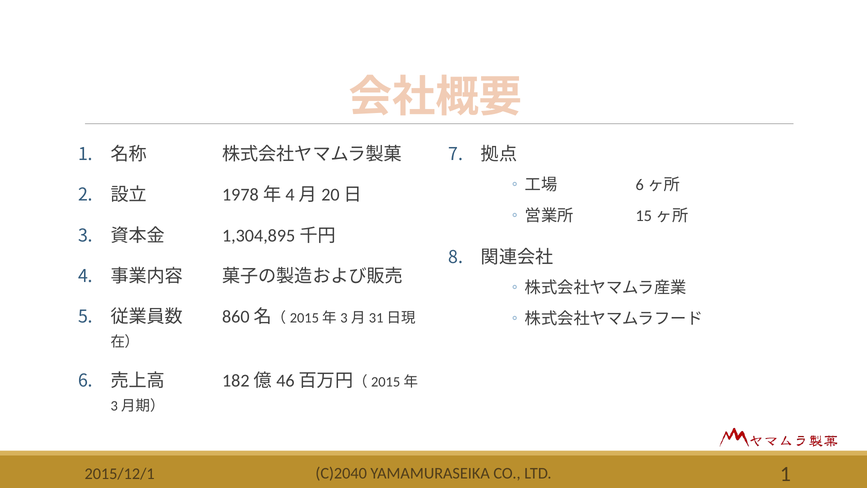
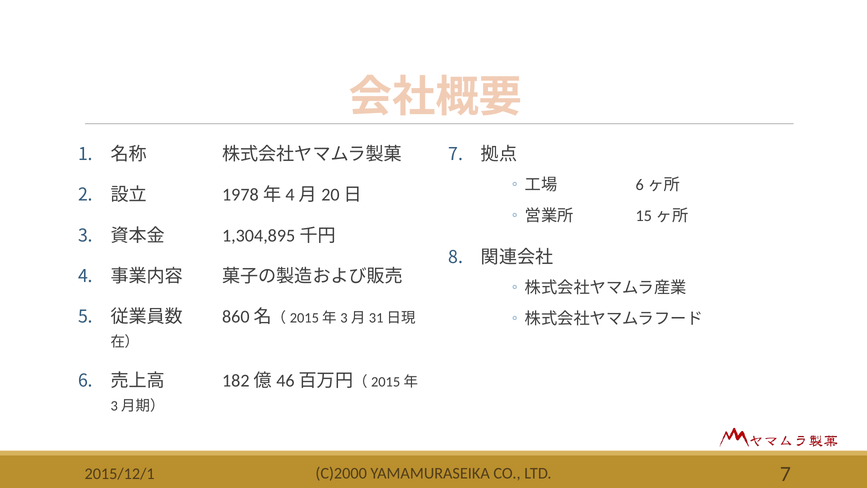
C)2040: C)2040 -> C)2000 (341, 473)
LTD 1: 1 -> 7 (785, 474)
